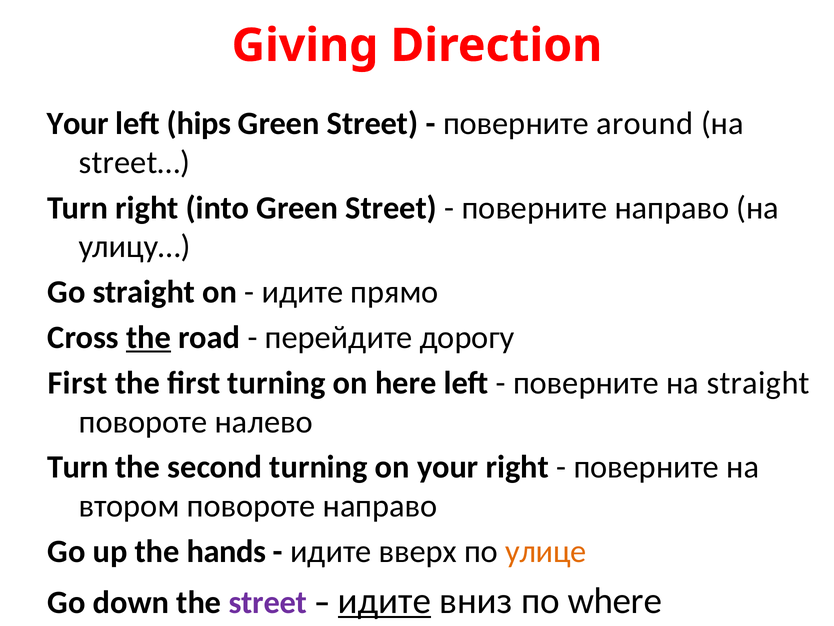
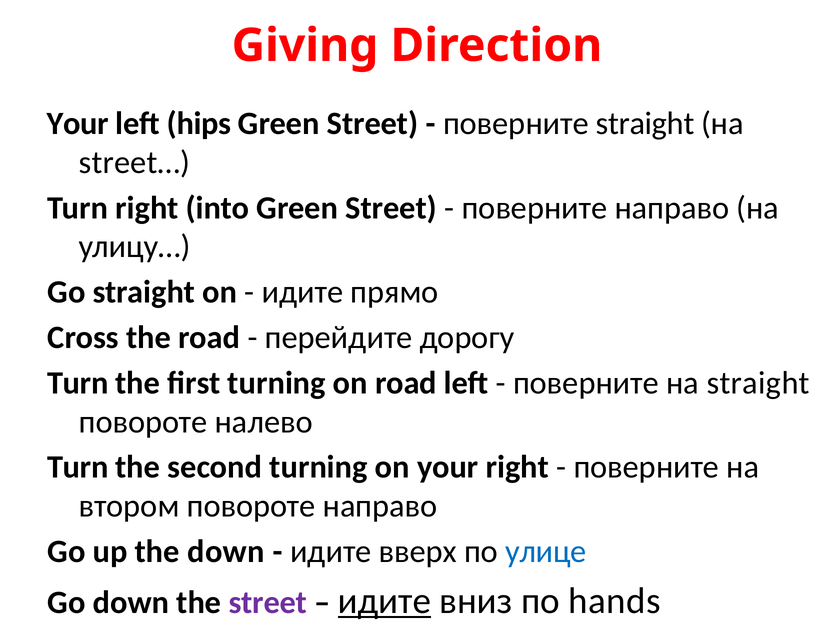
поверните around: around -> straight (645, 124)
the underline: present -> none (149, 337)
First: First -> Turn (78, 383)
on here: here -> road (406, 383)
the hands: hands -> down (226, 551)
улице colour: orange -> blue (546, 551)
where: where -> hands (614, 600)
